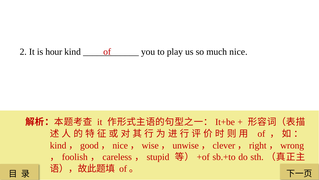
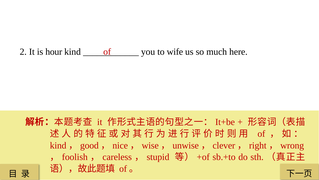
play: play -> wife (175, 52)
much nice: nice -> here (238, 52)
